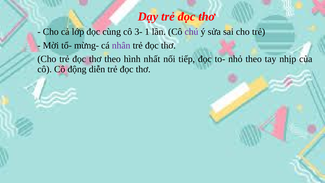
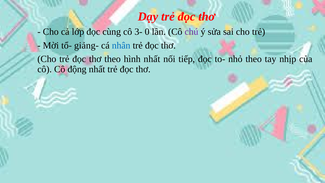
1: 1 -> 0 (147, 32)
mừng-: mừng- -> giảng- (86, 45)
nhân colour: purple -> blue (121, 45)
động diễn: diễn -> nhất (97, 69)
